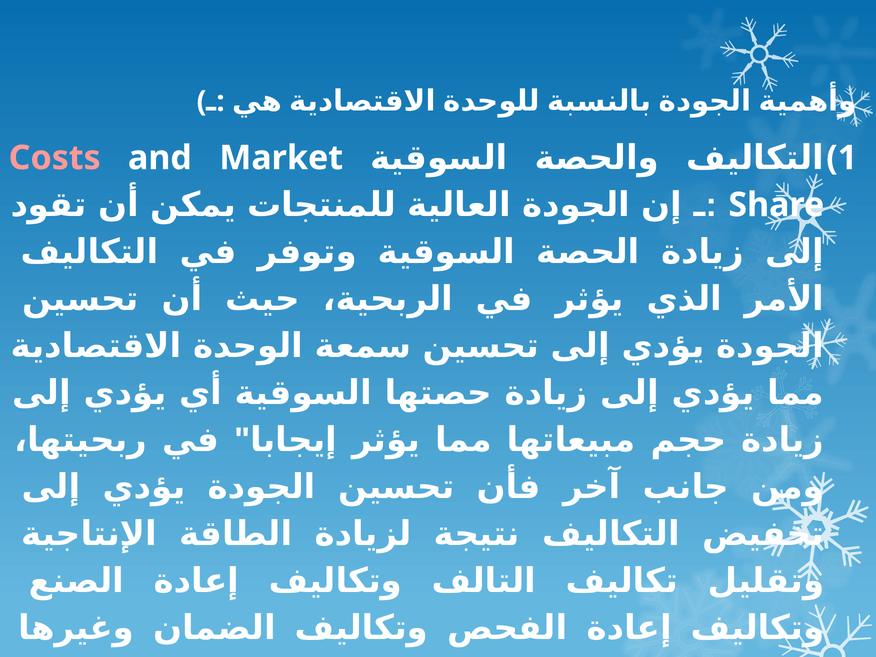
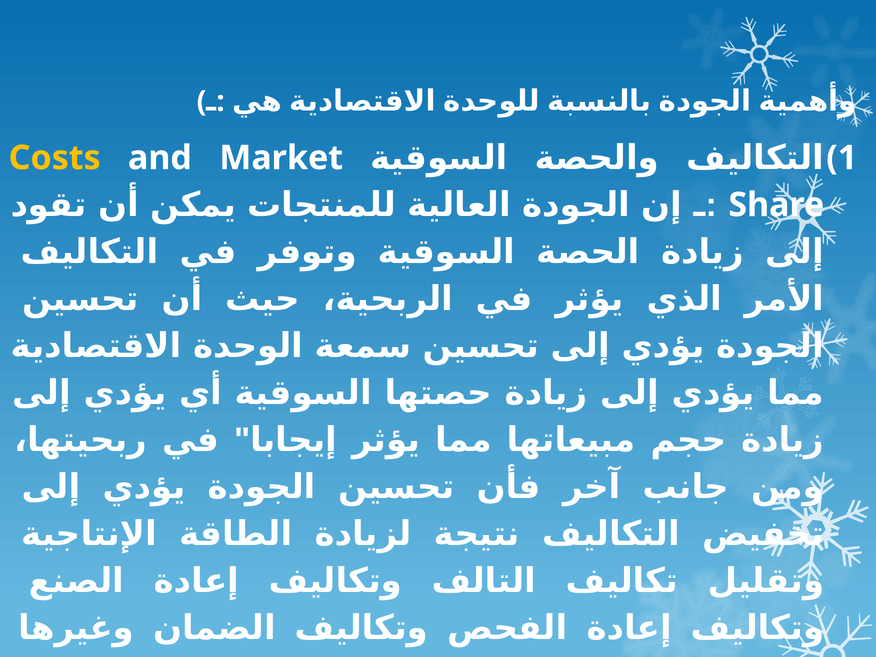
Costs colour: pink -> yellow (55, 158)
